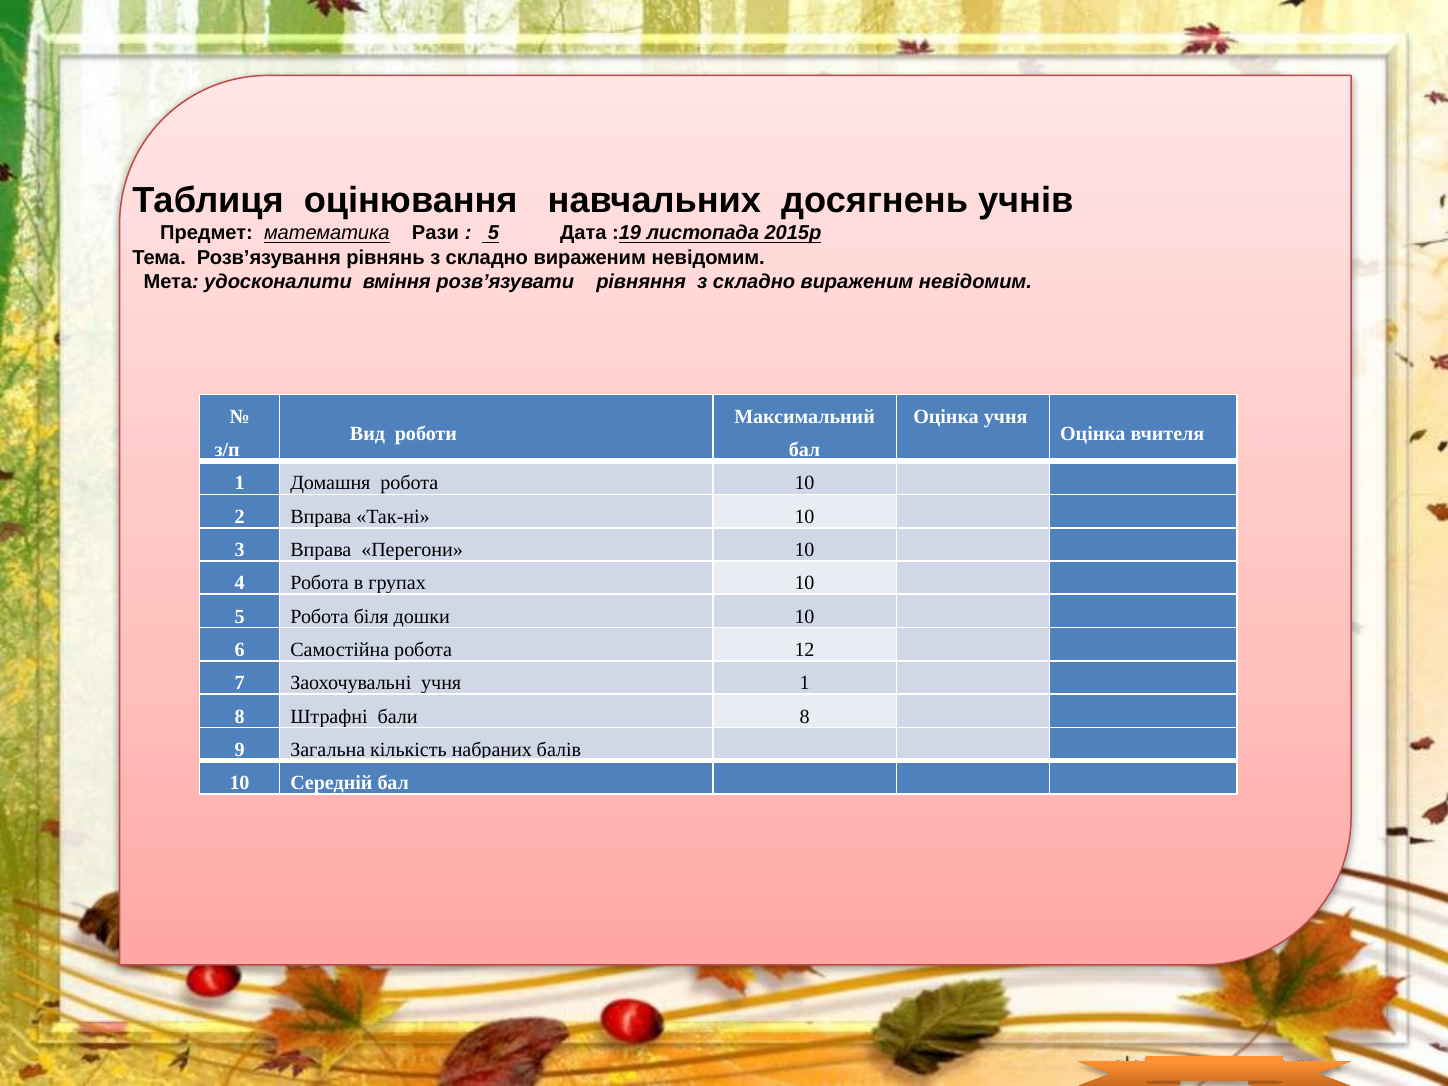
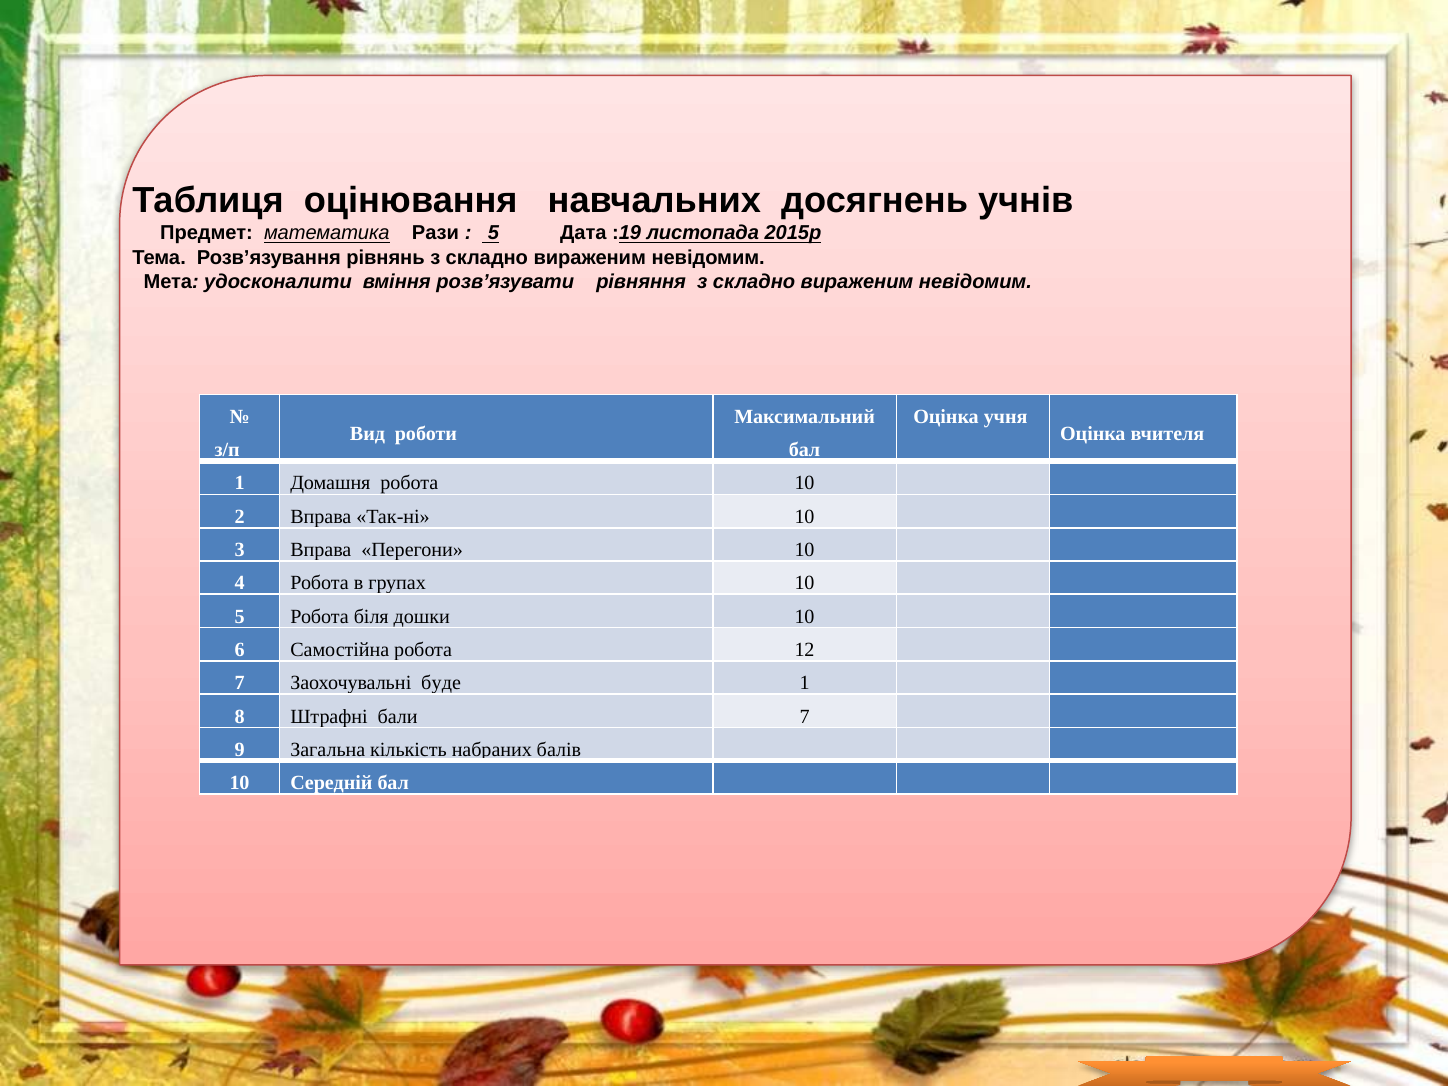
Заохочувальні учня: учня -> буде (441, 683)
бали 8: 8 -> 7 (805, 716)
